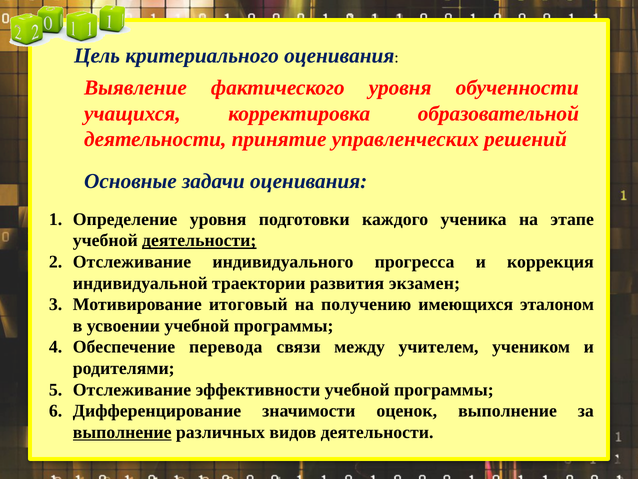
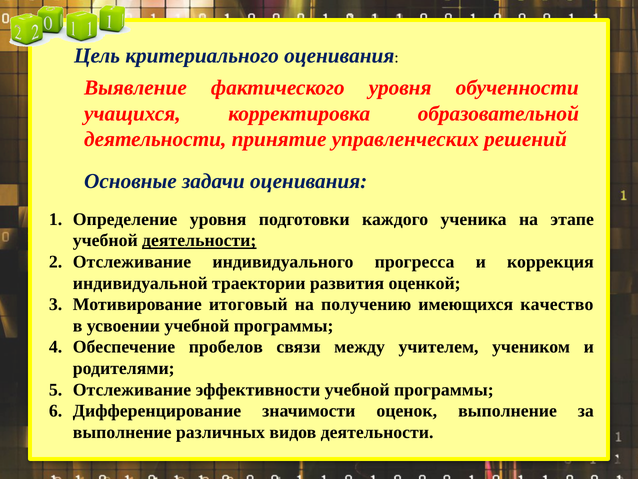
экзамен: экзамен -> оценкой (425, 283)
эталоном: эталоном -> качество (557, 304)
перевода: перевода -> пробелов (226, 347)
выполнение underline: present -> none (122, 432)
